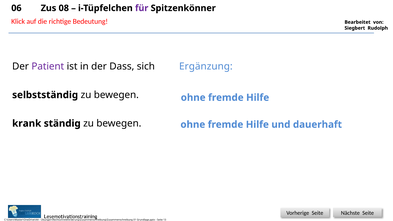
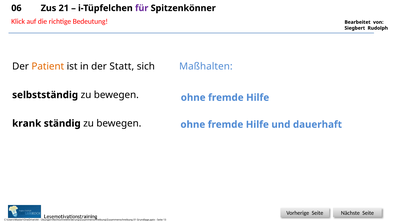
08: 08 -> 21 (64, 8)
Ergänzung: Ergänzung -> Maßhalten (206, 66)
Patient colour: purple -> orange (48, 66)
Dass: Dass -> Statt (122, 66)
